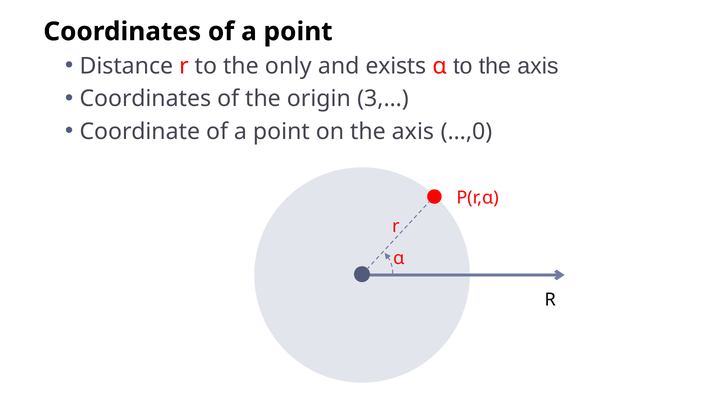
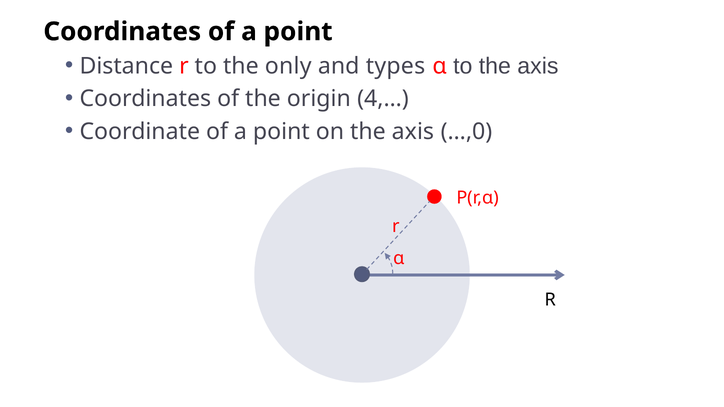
exists: exists -> types (396, 66)
3,…: 3,… -> 4,… (383, 99)
